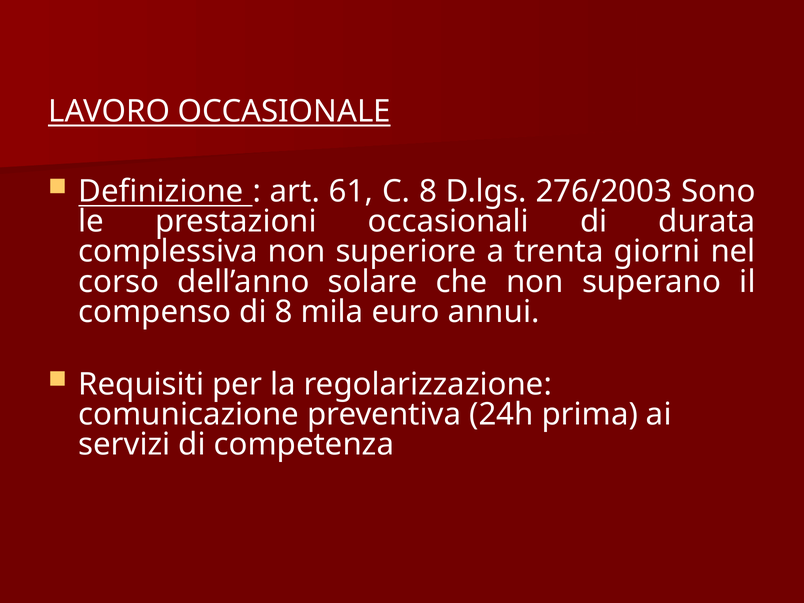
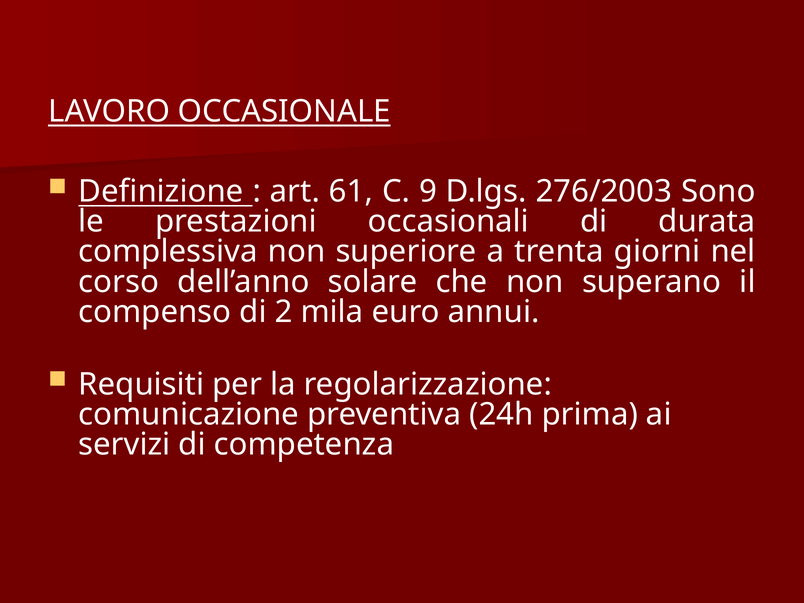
C 8: 8 -> 9 (428, 192)
di 8: 8 -> 2 (284, 312)
